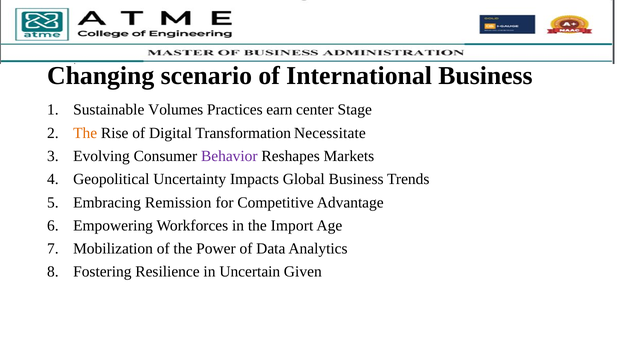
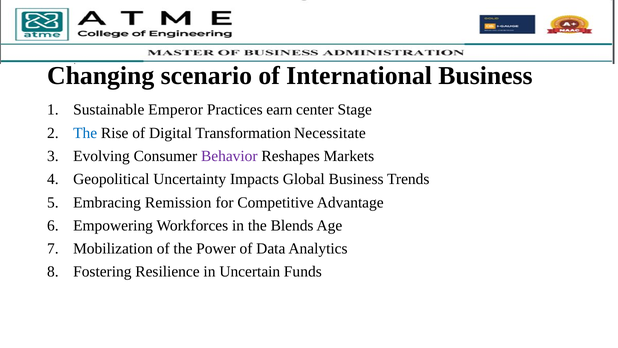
Volumes: Volumes -> Emperor (176, 110)
The colour: orange -> blue (85, 133)
Import: Import -> Blends (292, 225)
Given: Given -> Funds (303, 272)
